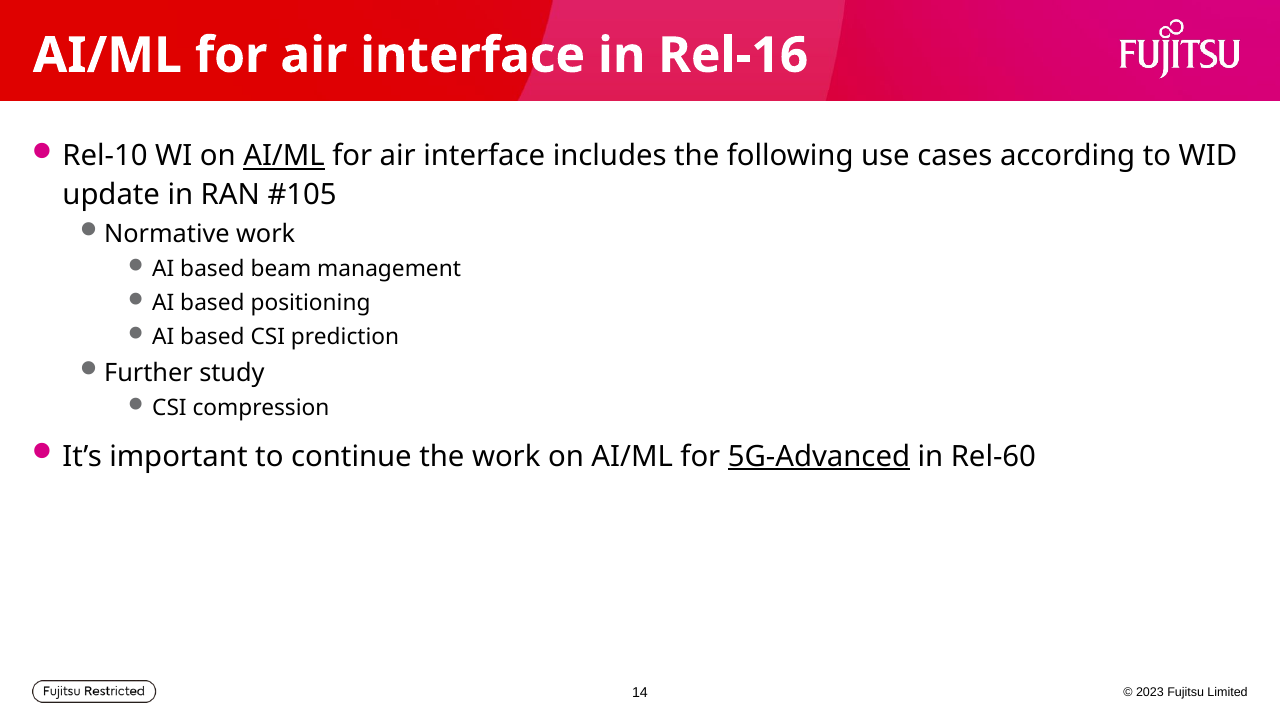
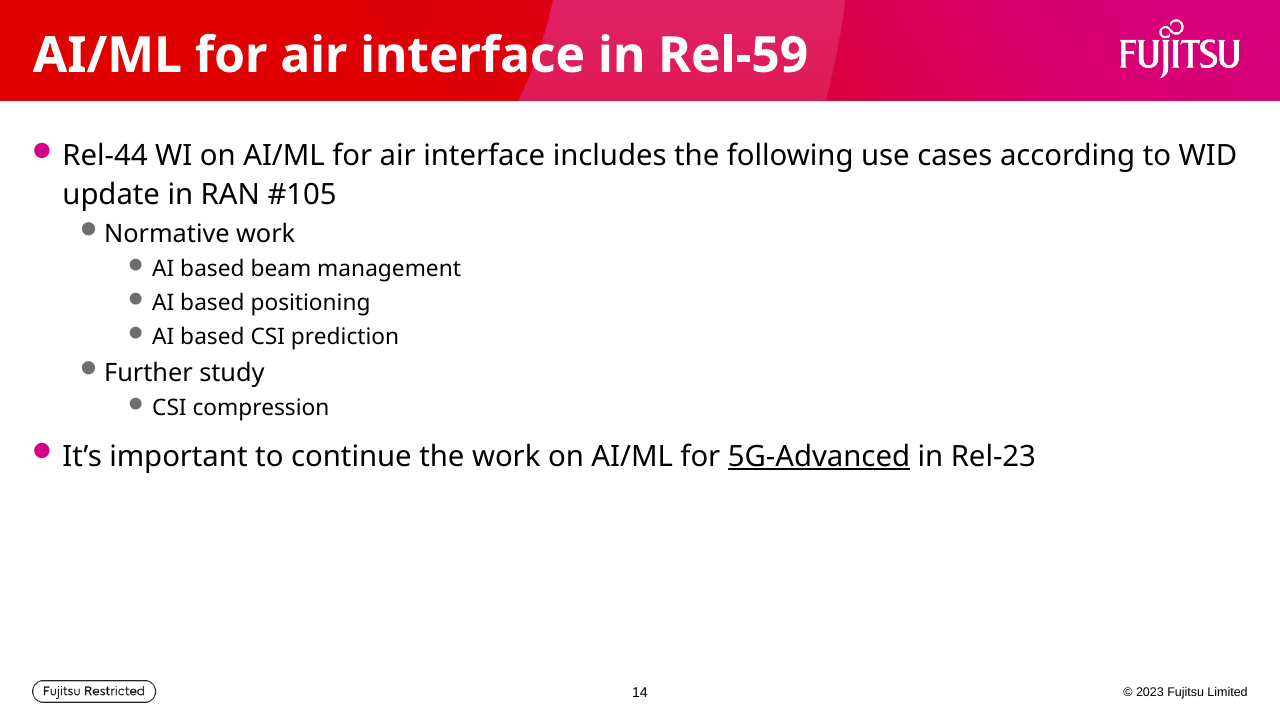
Rel-16: Rel-16 -> Rel-59 (733, 55)
Rel-10: Rel-10 -> Rel-44 (105, 156)
AI/ML underline: present -> none (284, 156)
Rel-60: Rel-60 -> Rel-23 (993, 456)
